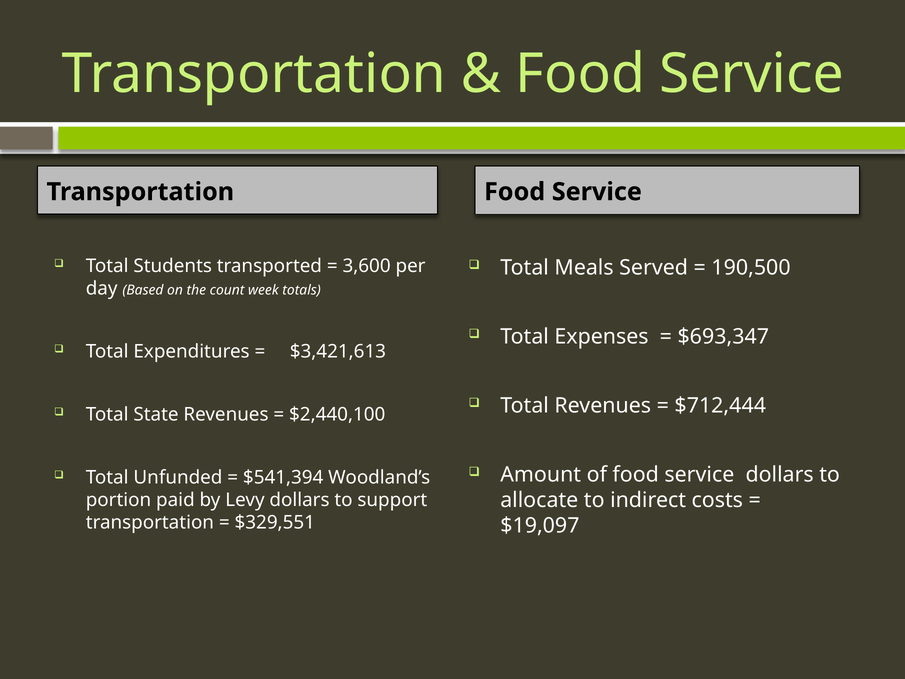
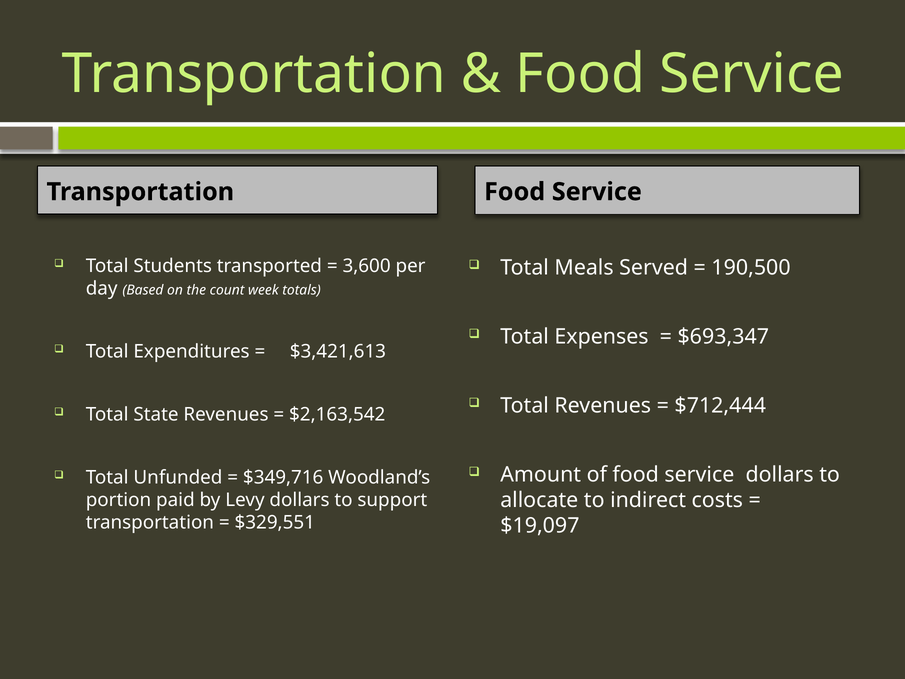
$2,440,100: $2,440,100 -> $2,163,542 (337, 414)
$541,394: $541,394 -> $349,716 (283, 477)
